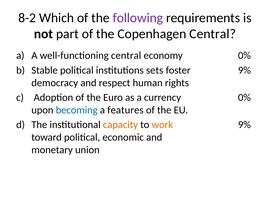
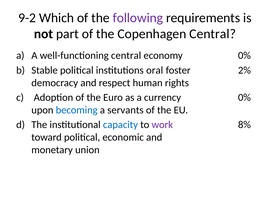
8-2: 8-2 -> 9-2 (27, 18)
sets: sets -> oral (155, 70)
9%: 9% -> 2% (244, 70)
features: features -> servants (125, 110)
capacity colour: orange -> blue (120, 125)
work colour: orange -> purple (162, 125)
9%: 9% -> 8% (244, 125)
